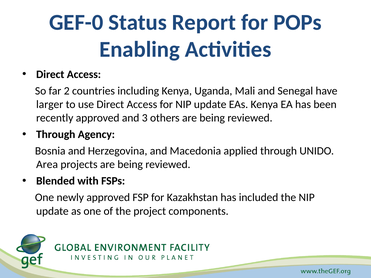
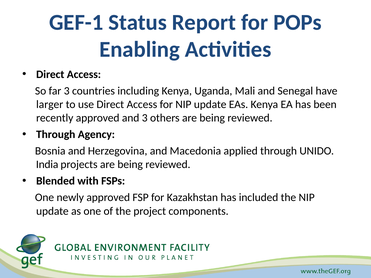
GEF-0: GEF-0 -> GEF-1 (76, 22)
far 2: 2 -> 3 (67, 91)
Area: Area -> India (47, 165)
